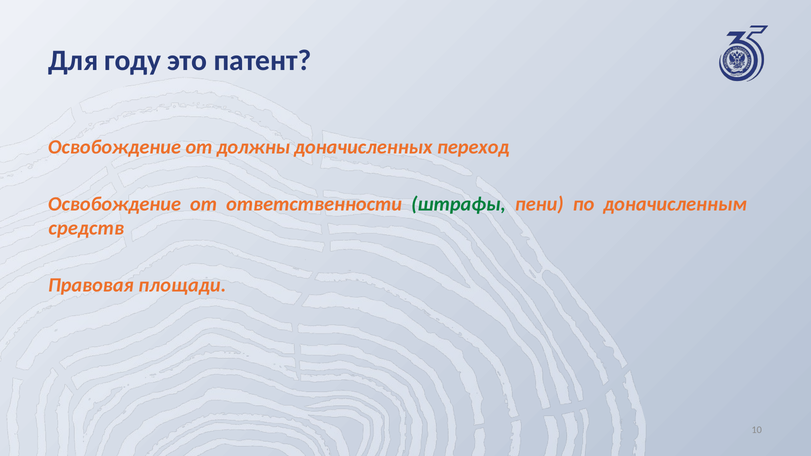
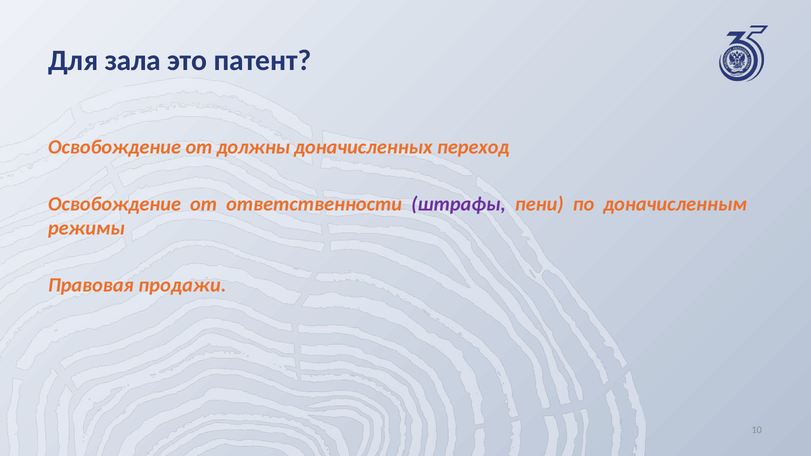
году: году -> зала (133, 60)
штрафы colour: green -> purple (458, 204)
средств: средств -> режимы (86, 228)
площади: площади -> продажи (182, 285)
